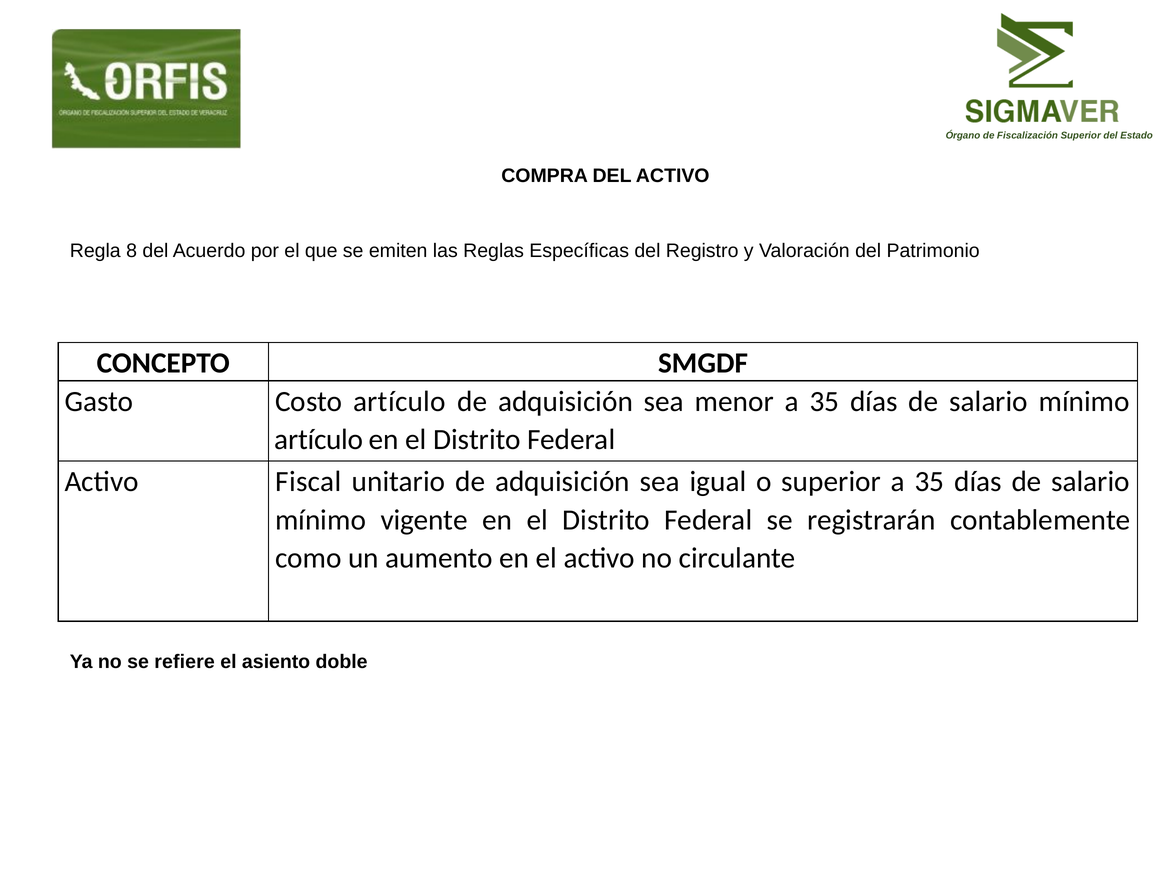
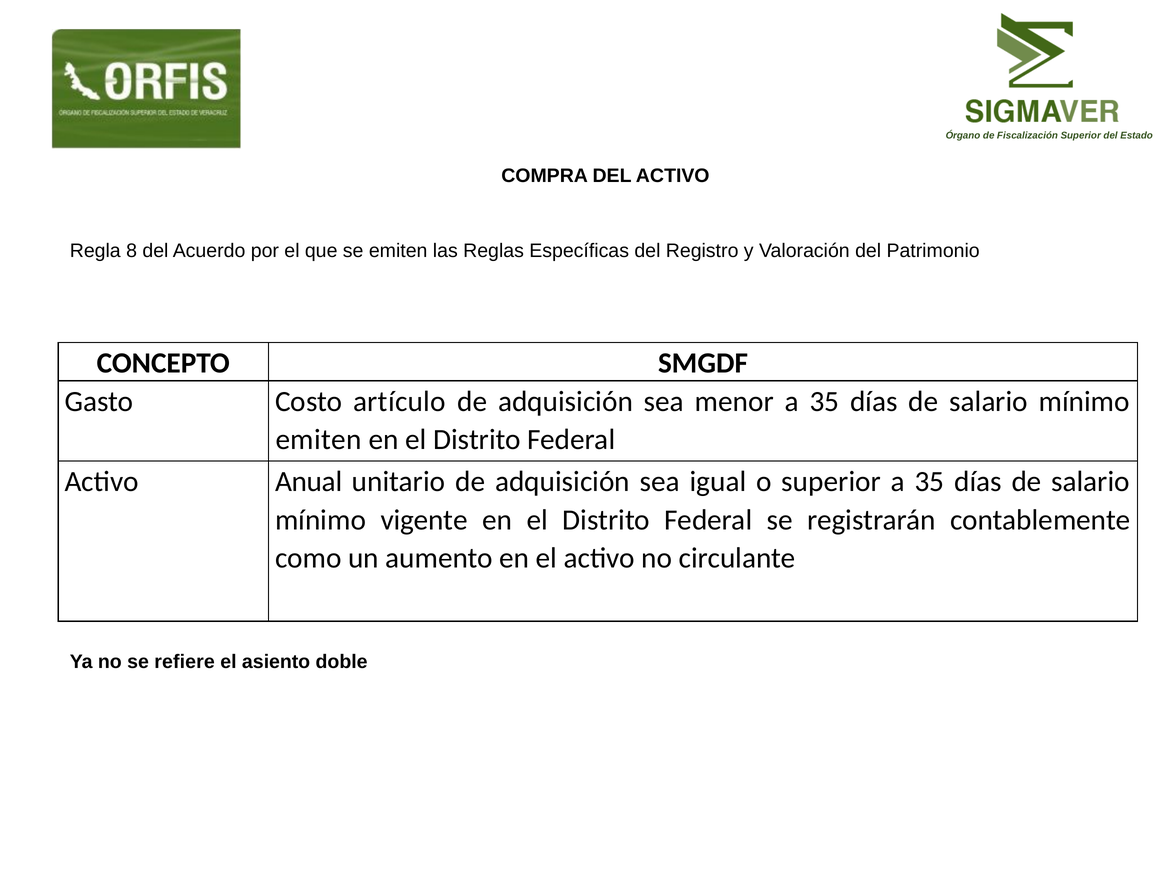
artículo: artículo -> emiten (318, 440)
Fiscal: Fiscal -> Anual (309, 482)
